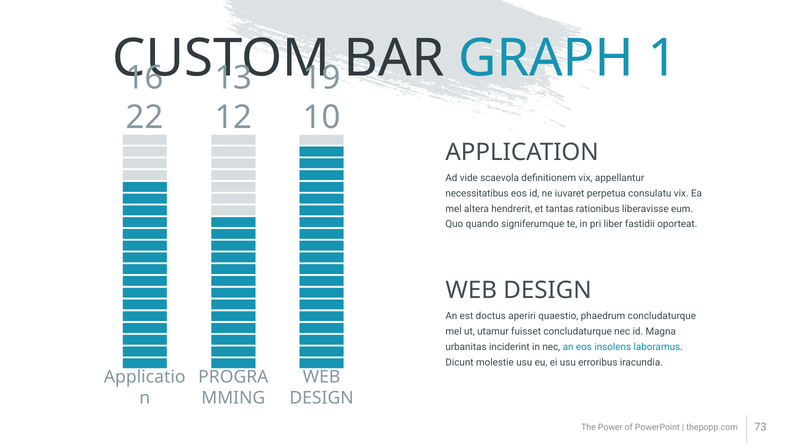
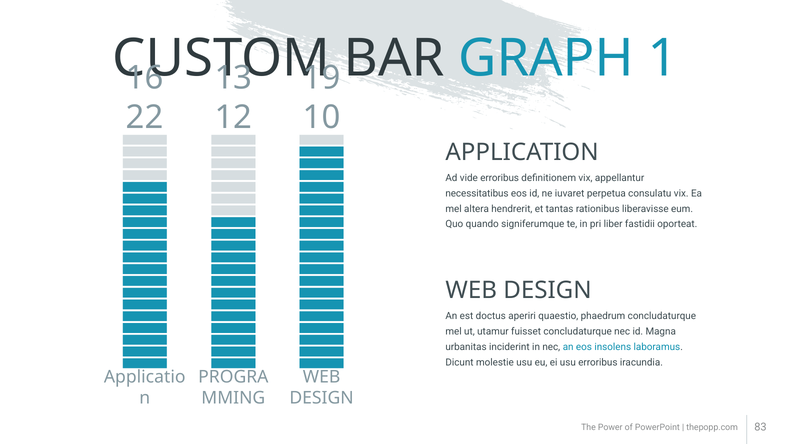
vide scaevola: scaevola -> erroribus (500, 178)
73: 73 -> 83 (761, 428)
